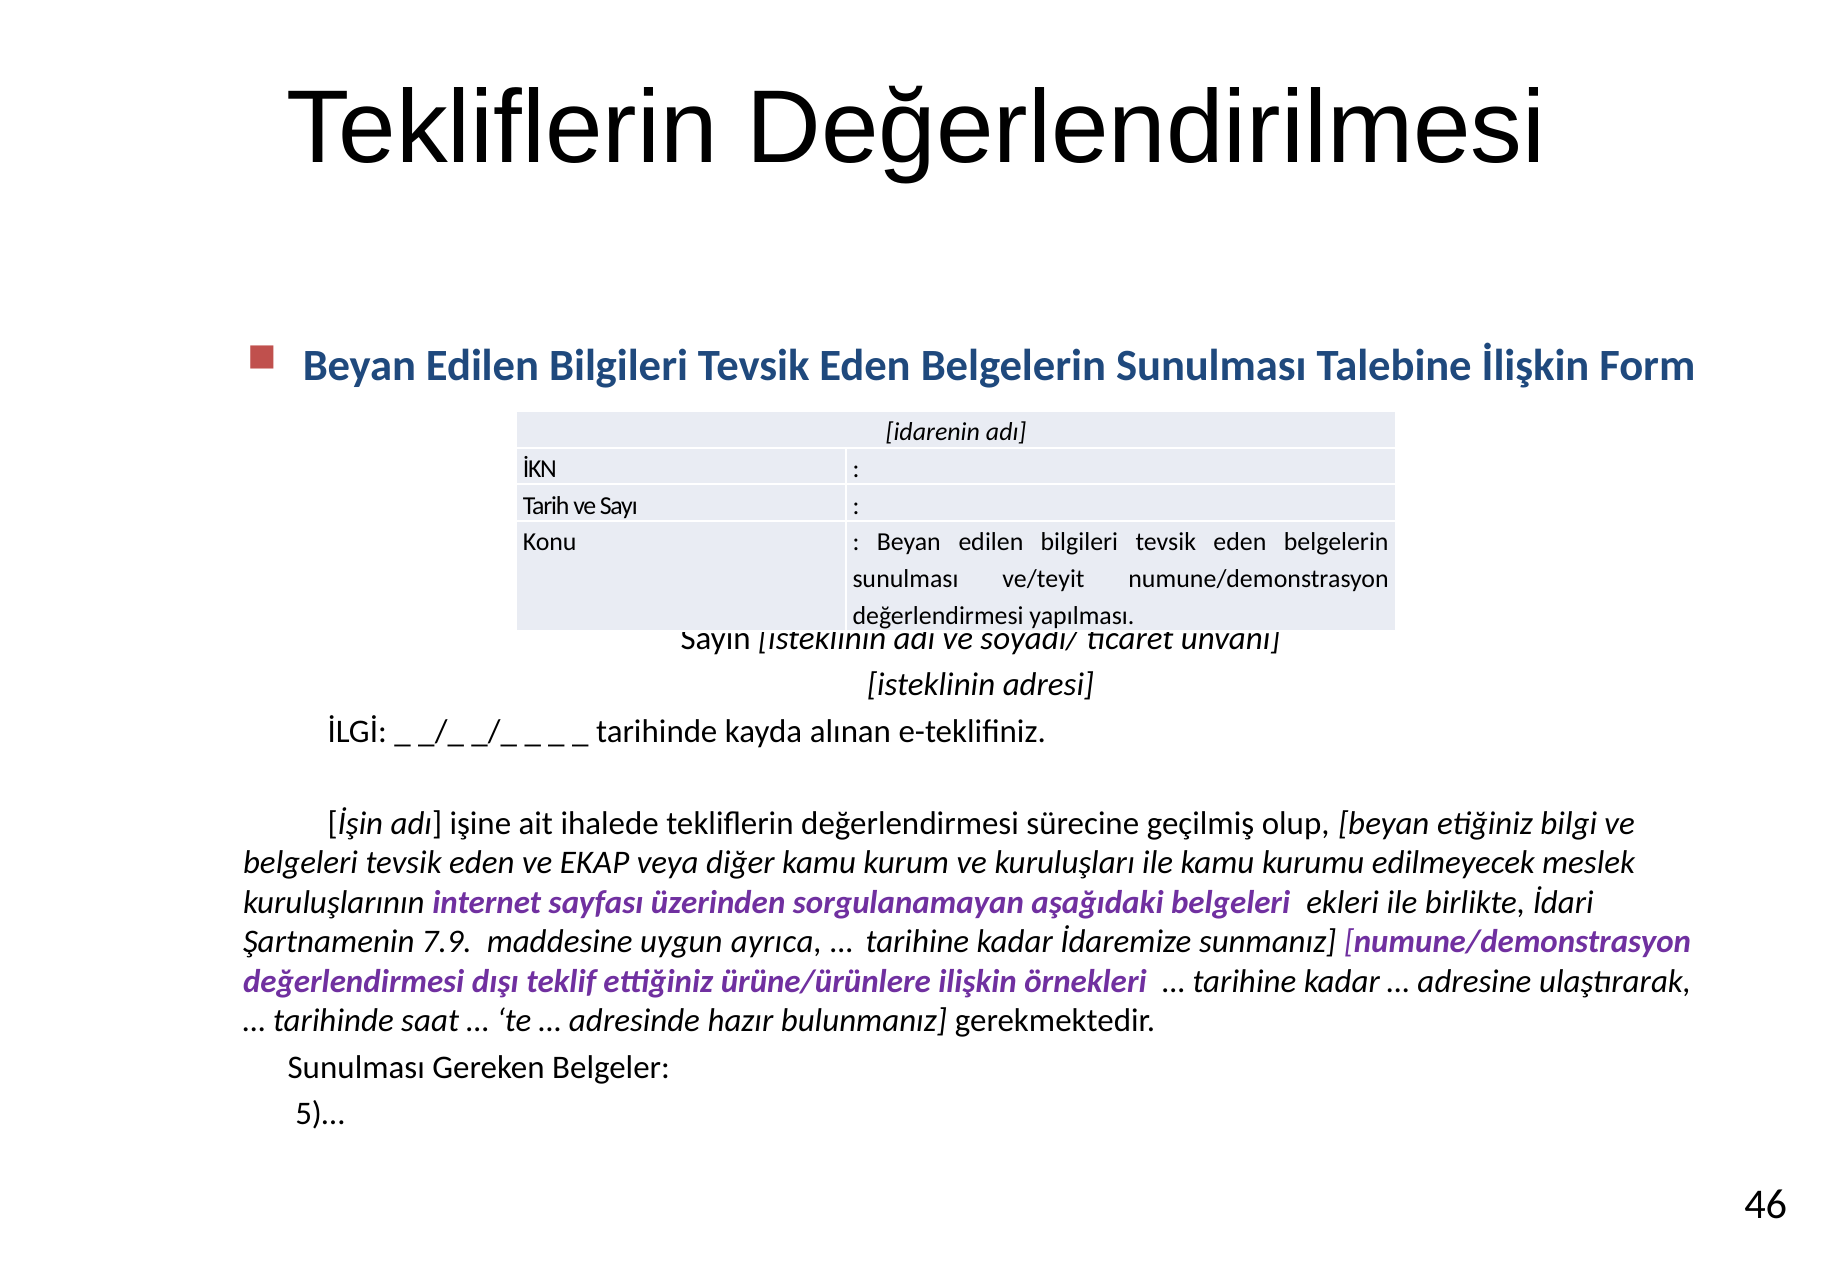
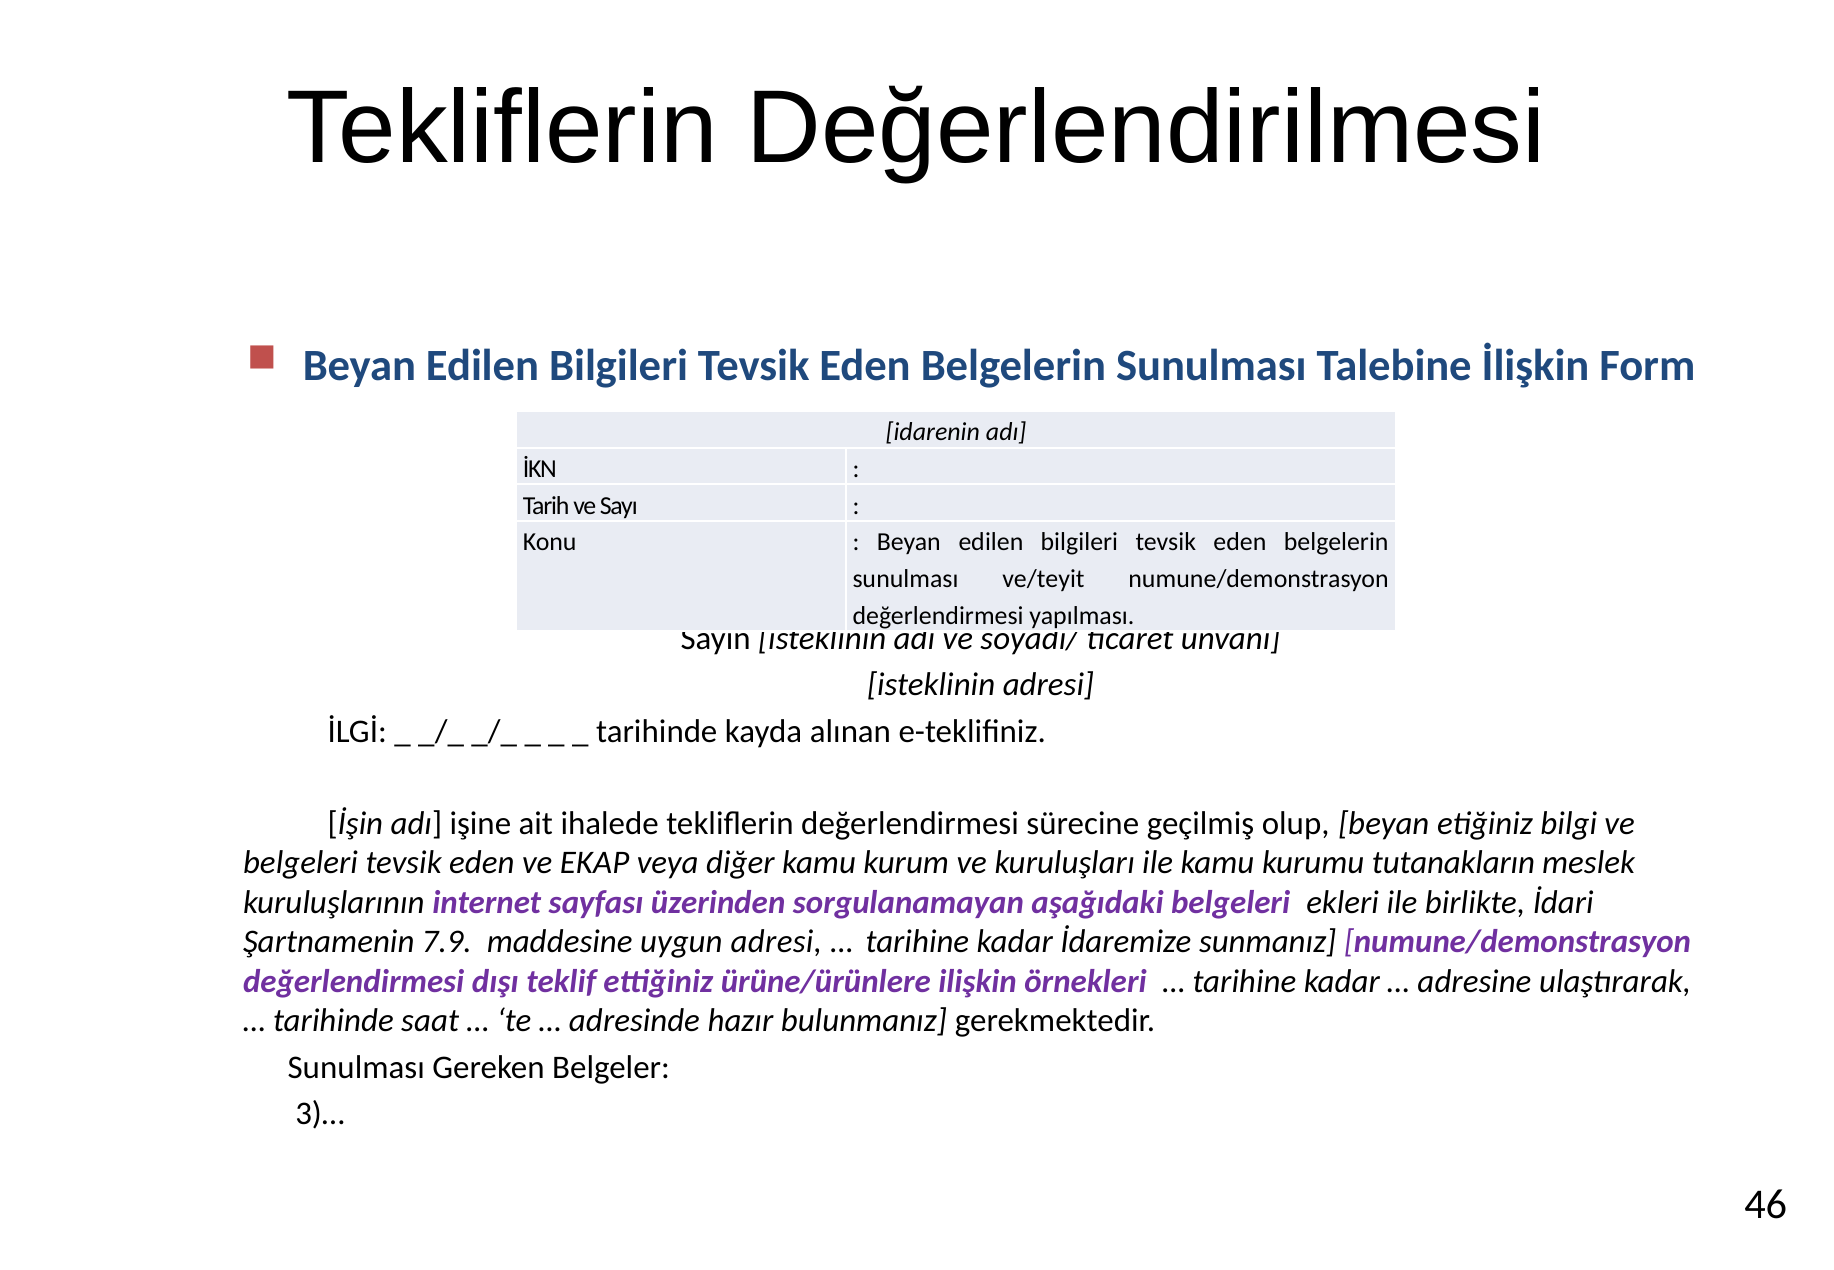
edilmeyecek: edilmeyecek -> tutanakların (1453, 863)
uygun ayrıca: ayrıca -> adresi (776, 942)
5)…: 5)… -> 3)… (320, 1113)
